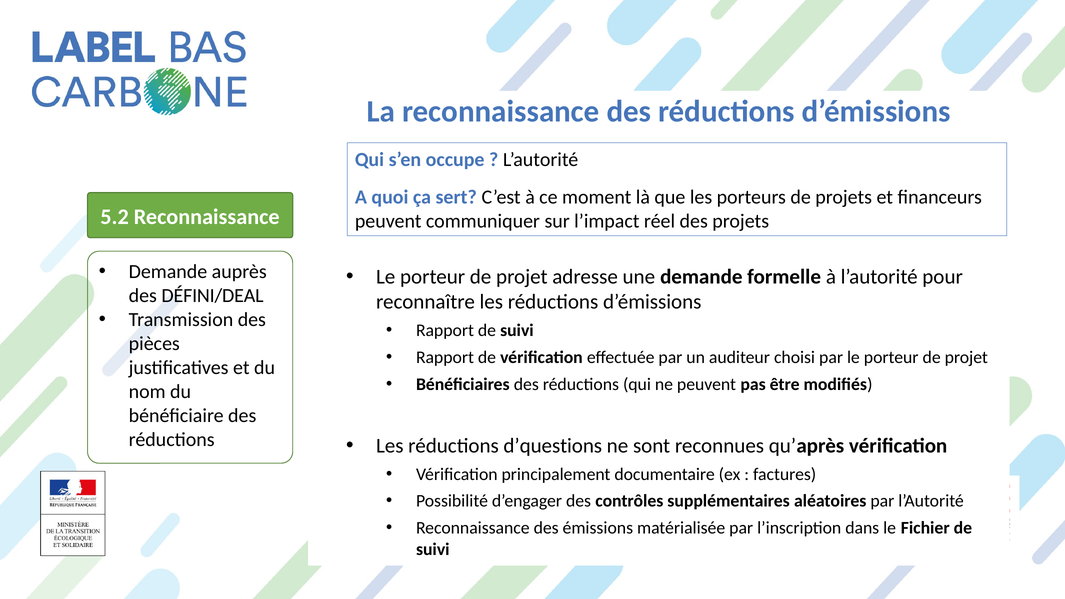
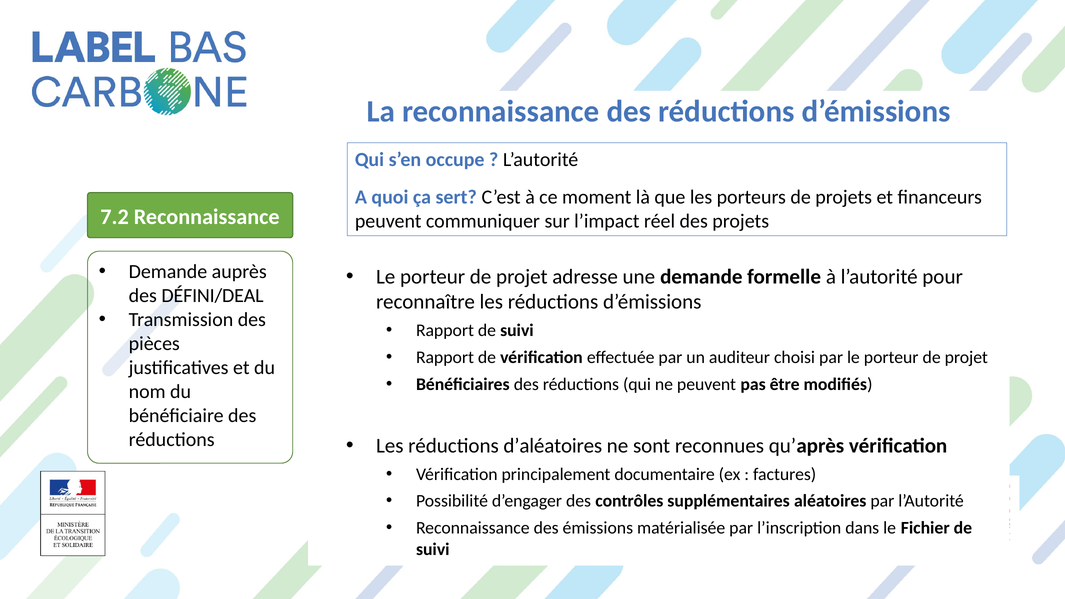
5.2: 5.2 -> 7.2 (115, 217)
d’questions: d’questions -> d’aléatoires (553, 446)
